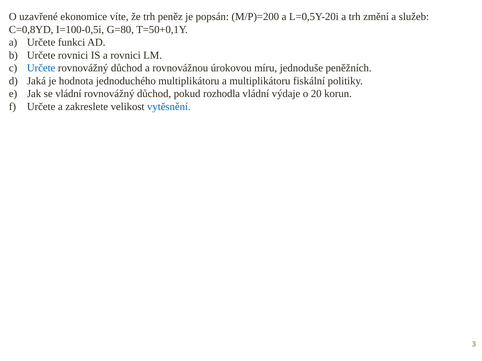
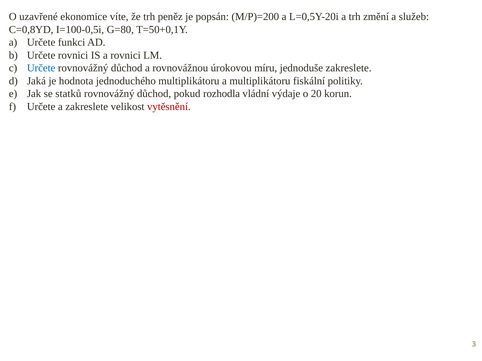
jednoduše peněžních: peněžních -> zakreslete (349, 68)
se vládní: vládní -> statků (68, 94)
vytěsnění colour: blue -> red (169, 107)
